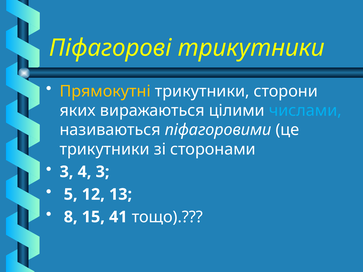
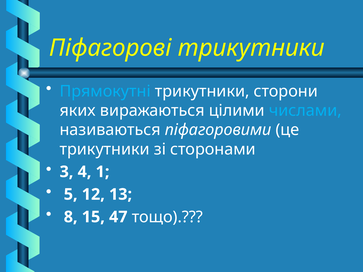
Прямокутні colour: yellow -> light blue (105, 91)
4 3: 3 -> 1 (103, 172)
41: 41 -> 47 (118, 217)
